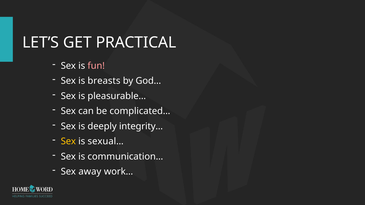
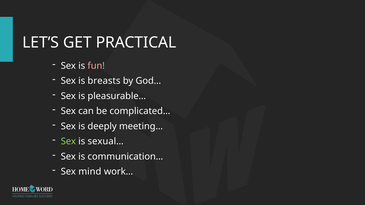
integrity…: integrity… -> meeting… (141, 126)
Sex colour: yellow -> light green (68, 142)
away: away -> mind (90, 172)
